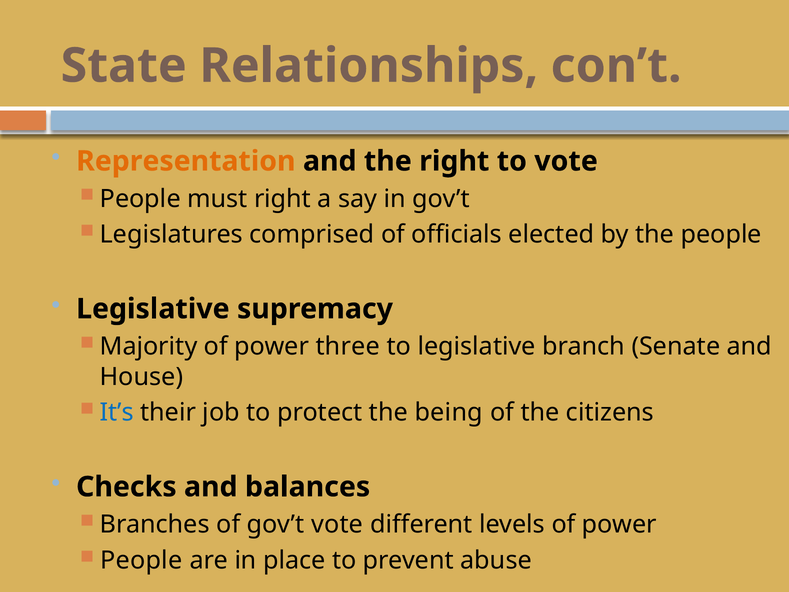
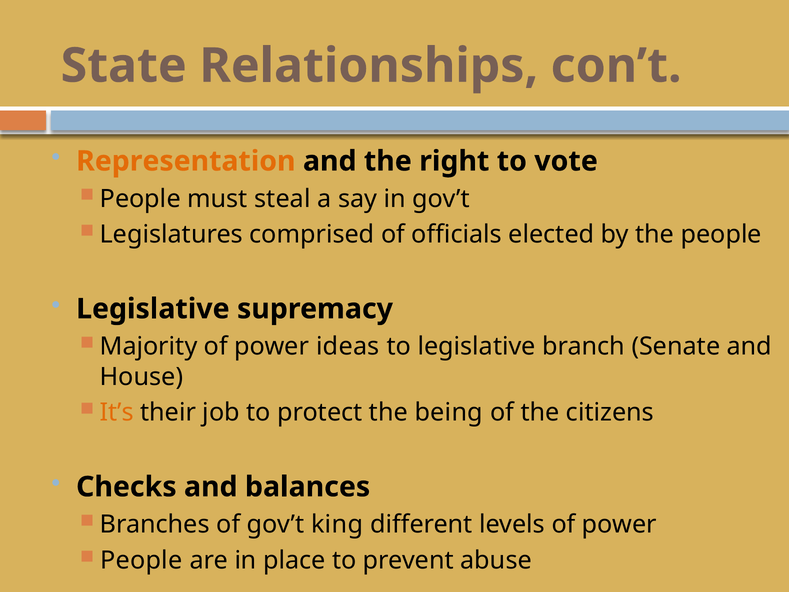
must right: right -> steal (282, 199)
three: three -> ideas (348, 346)
It’s colour: blue -> orange (117, 412)
gov’t vote: vote -> king (337, 524)
